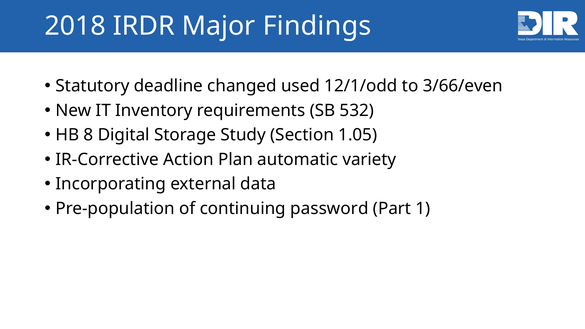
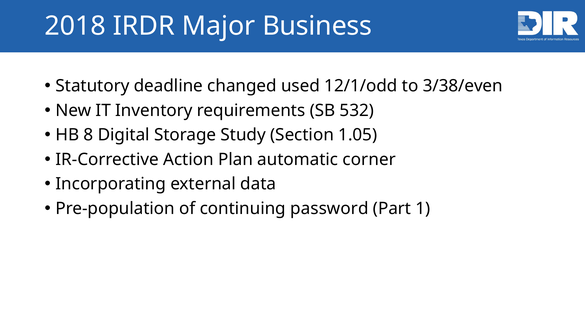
Findings: Findings -> Business (317, 26)
3/66/even: 3/66/even -> 3/38/even (463, 86)
variety: variety -> corner (369, 159)
